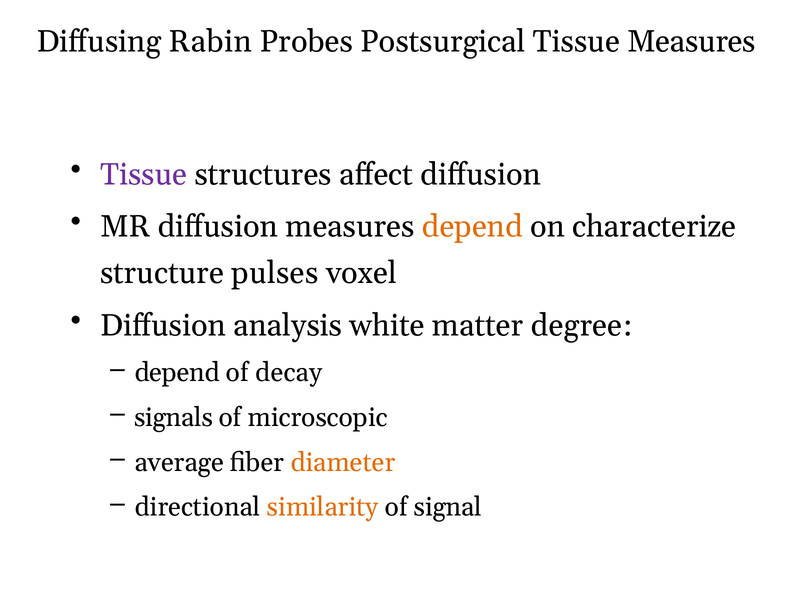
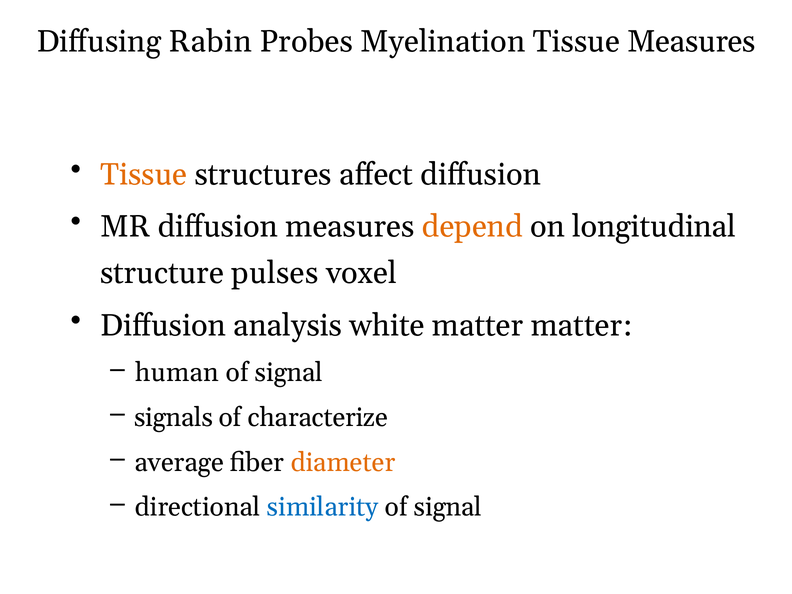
Postsurgical: Postsurgical -> Myelination (443, 42)
Tissue colour: purple -> orange (144, 174)
characterize: characterize -> longitudinal (654, 227)
matter degree: degree -> matter (581, 325)
depend: depend -> human (177, 373)
decay: decay -> signal (289, 373)
microscopic: microscopic -> characterize (318, 417)
similarity colour: orange -> blue (323, 507)
